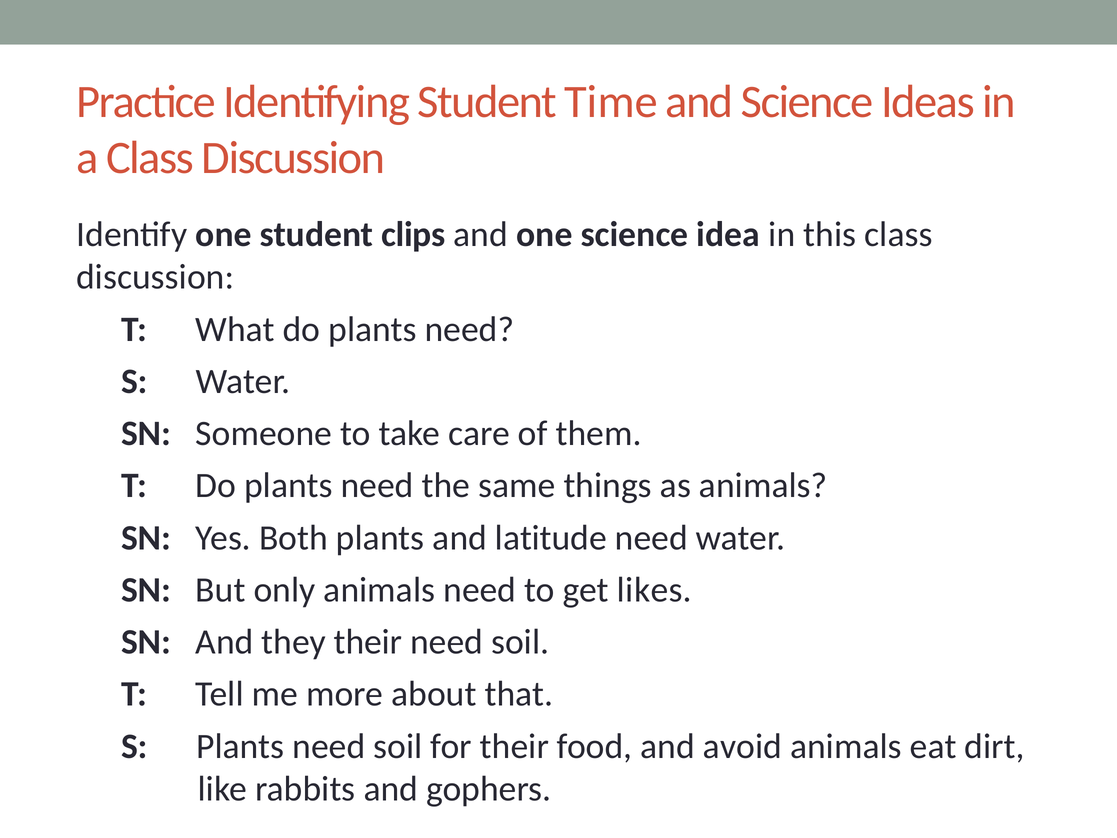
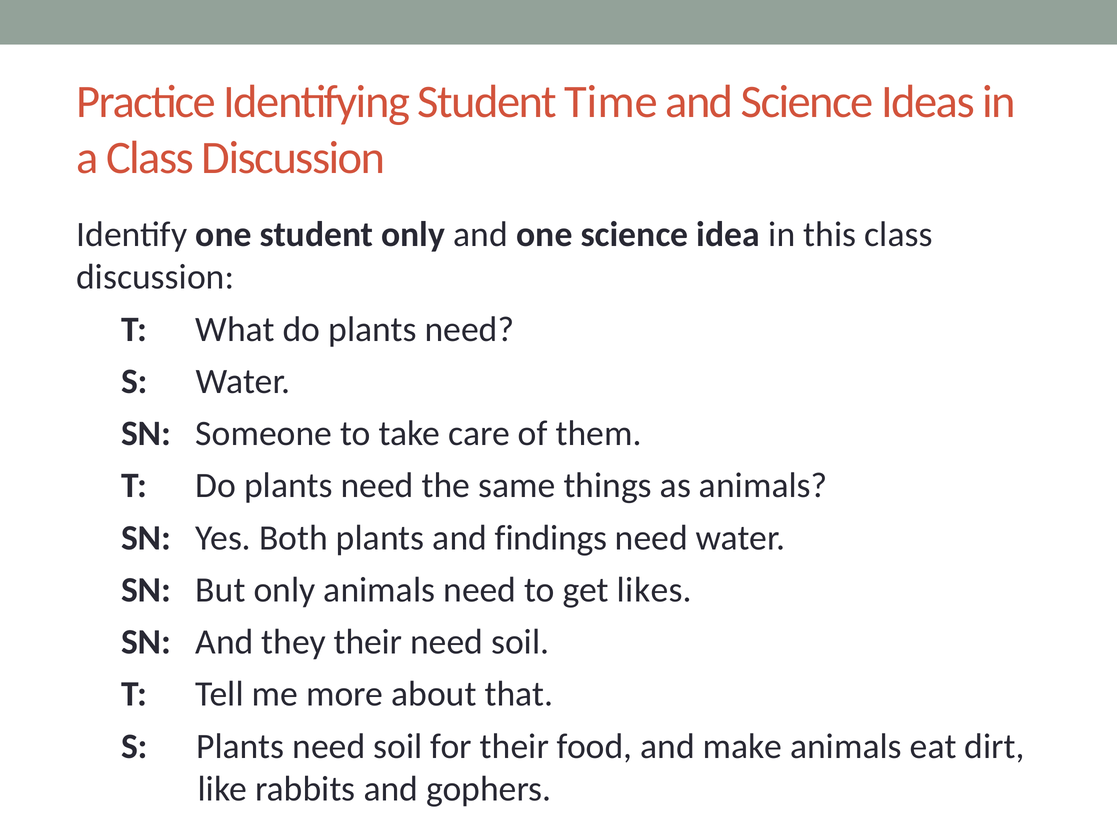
student clips: clips -> only (413, 234)
latitude: latitude -> findings (551, 538)
avoid: avoid -> make (743, 746)
